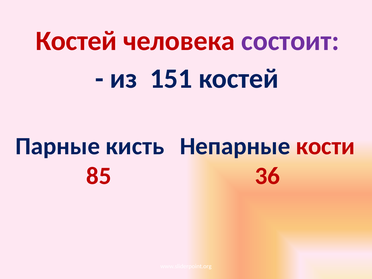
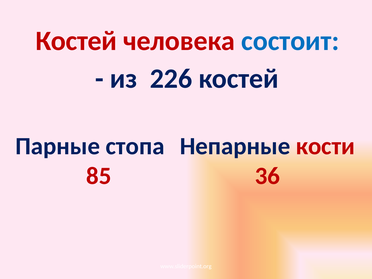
состоит colour: purple -> blue (290, 41)
151: 151 -> 226 (171, 79)
кисть: кисть -> стопа (135, 146)
